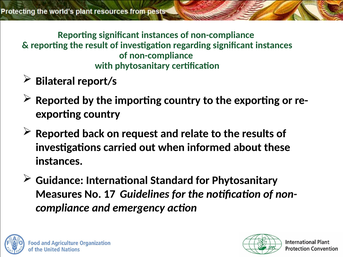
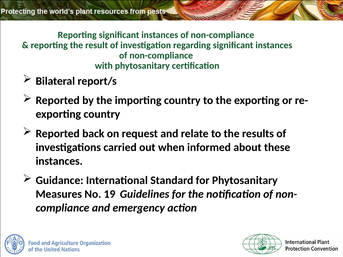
17: 17 -> 19 (110, 194)
